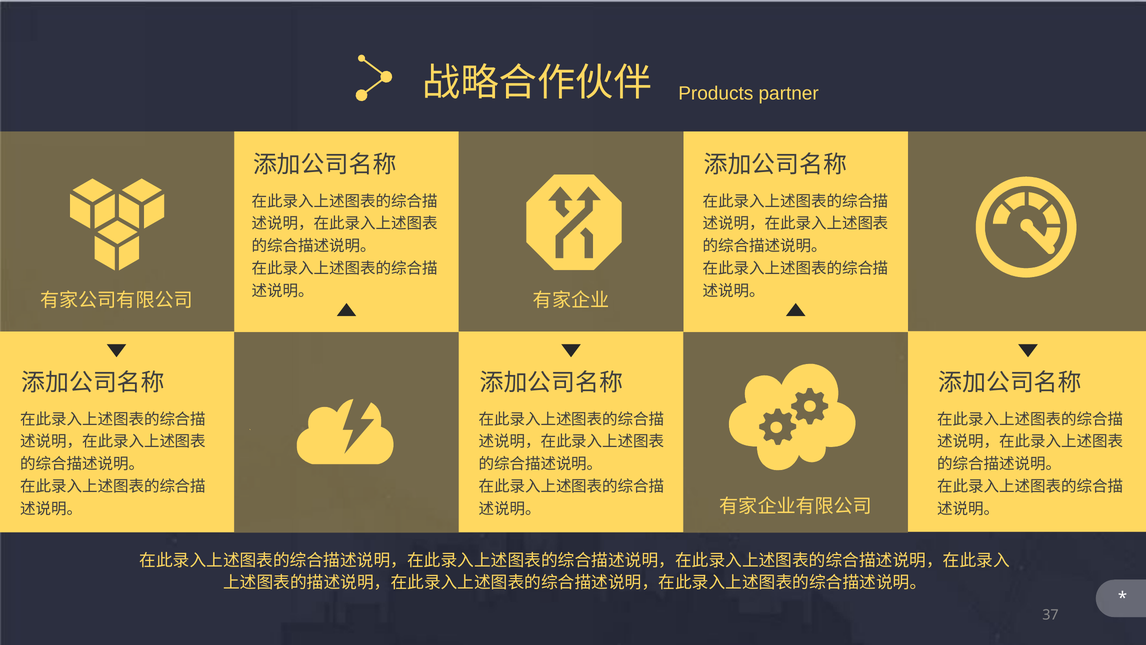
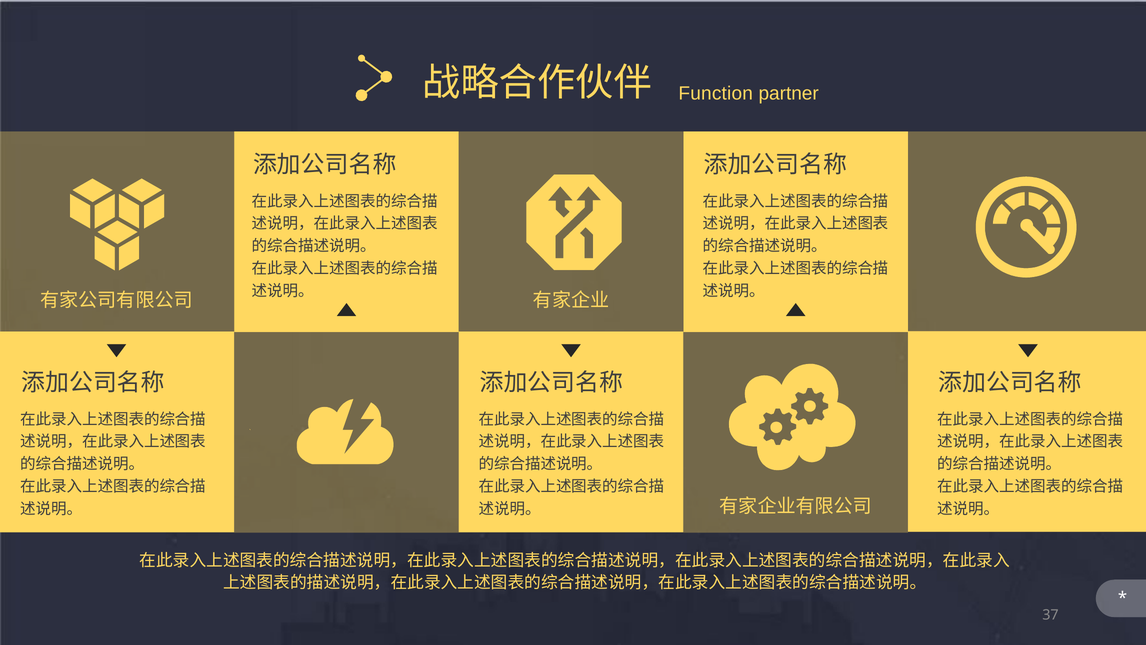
Products: Products -> Function (716, 93)
